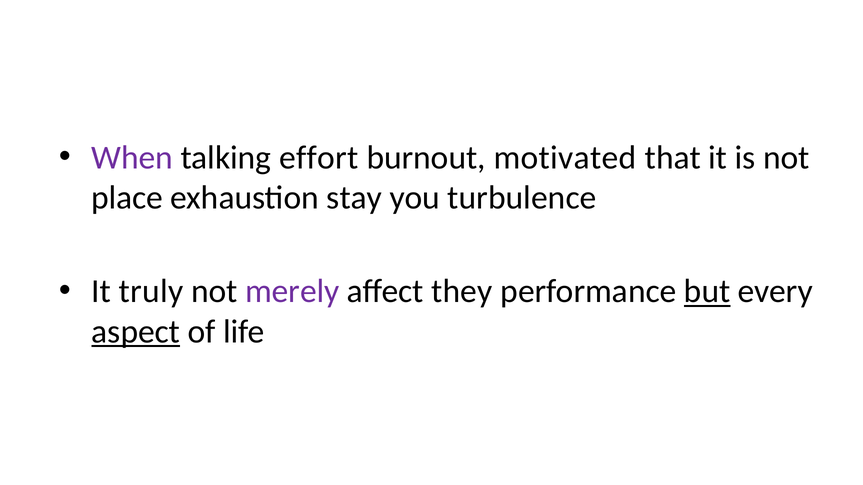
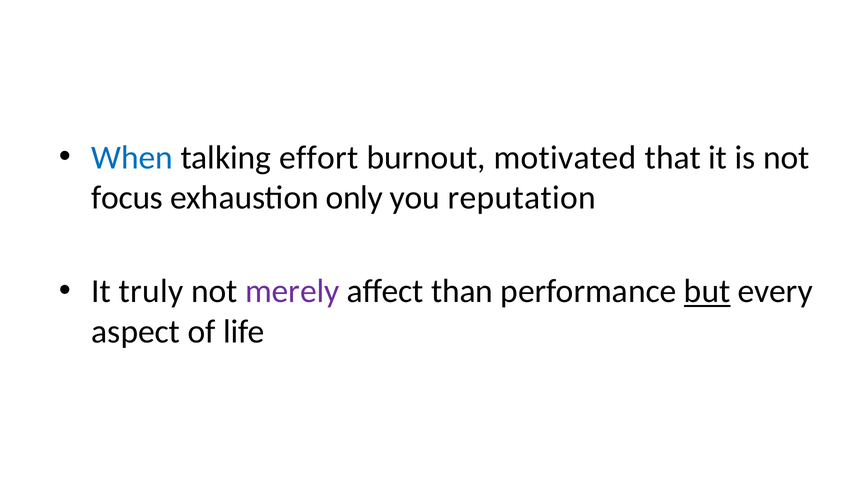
When colour: purple -> blue (132, 158)
place: place -> focus (127, 198)
stay: stay -> only (354, 198)
turbulence: turbulence -> reputation (522, 198)
they: they -> than (462, 292)
aspect underline: present -> none (136, 332)
